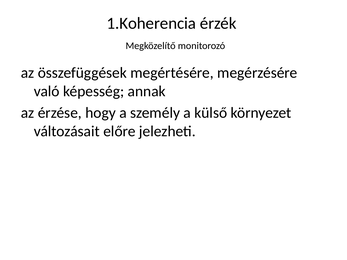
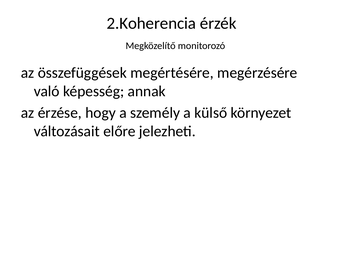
1.Koherencia: 1.Koherencia -> 2.Koherencia (151, 23)
